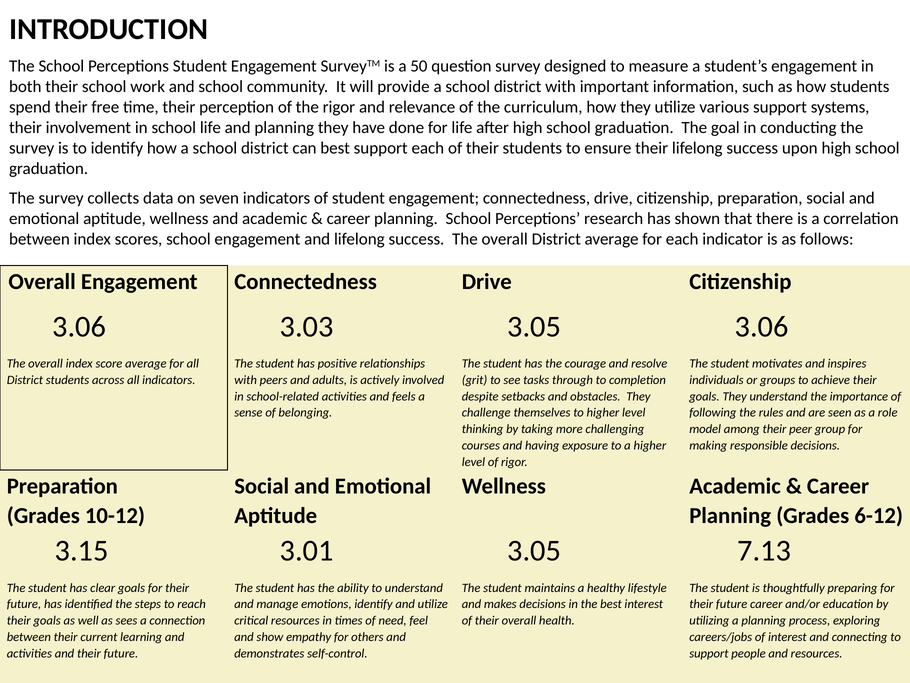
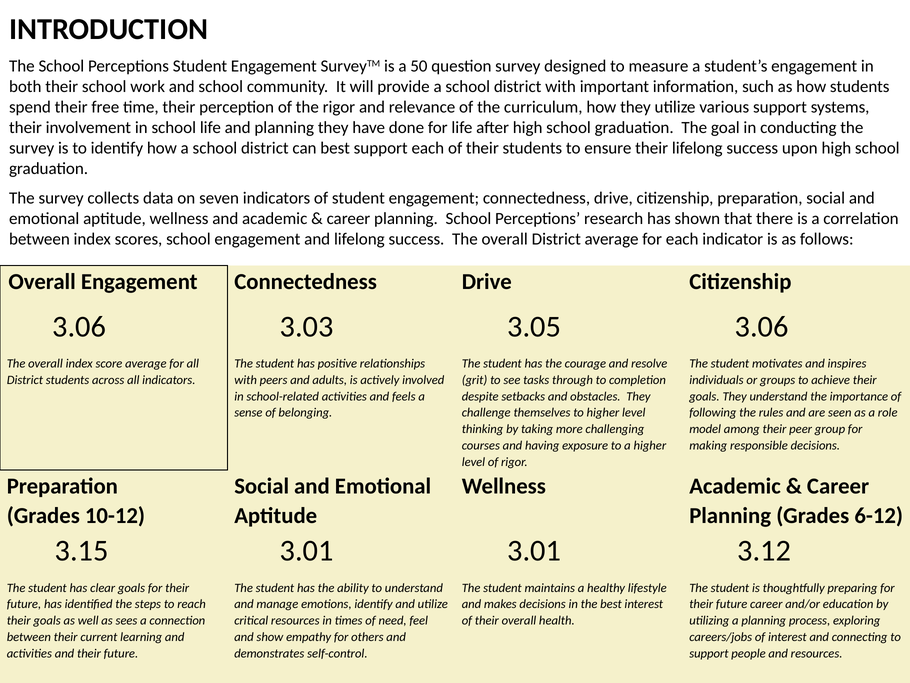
3.05: 3.05 -> 3.01 (534, 550)
7.13: 7.13 -> 3.12 (764, 550)
